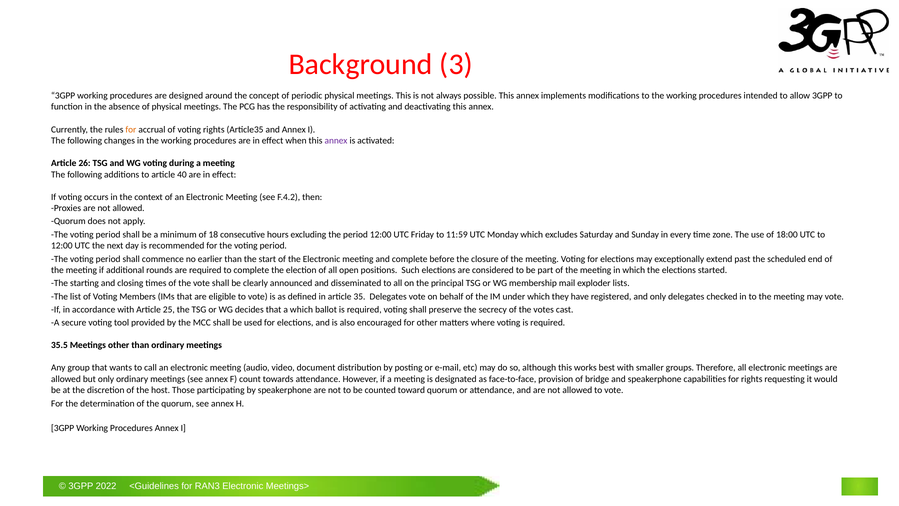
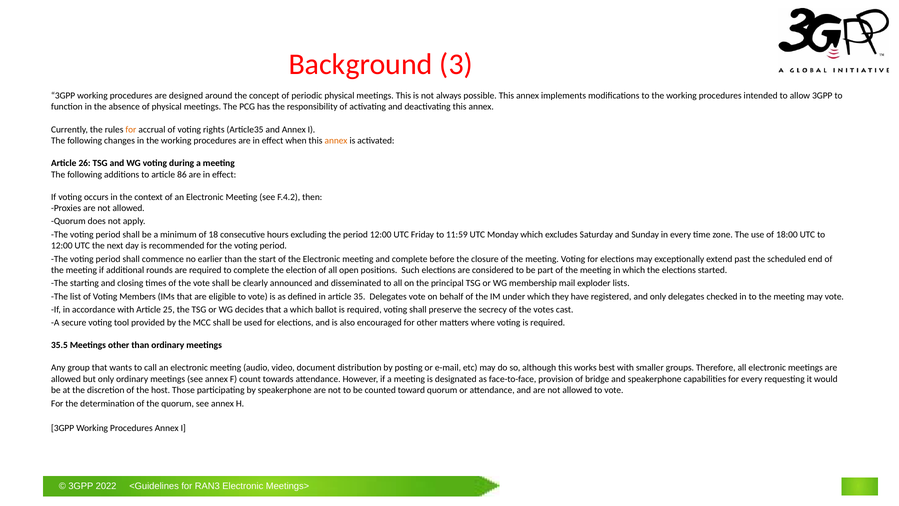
annex colour: purple -> orange (336, 141)
40: 40 -> 86 (182, 174)
for rights: rights -> every (752, 379)
